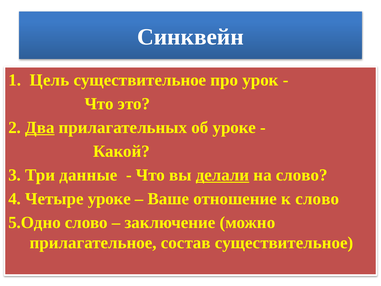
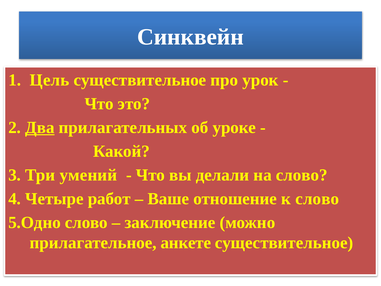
данные: данные -> умений (88, 175)
делали underline: present -> none (223, 175)
Четыре уроке: уроке -> работ (109, 199)
состав: состав -> анкете (186, 243)
